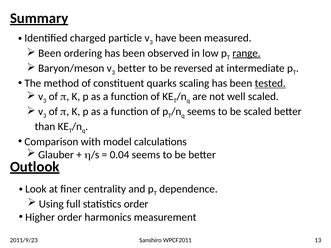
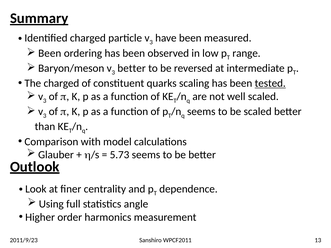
range underline: present -> none (246, 53)
The method: method -> charged (61, 83)
0.04: 0.04 -> 5.73 (120, 155)
statistics order: order -> angle (136, 204)
